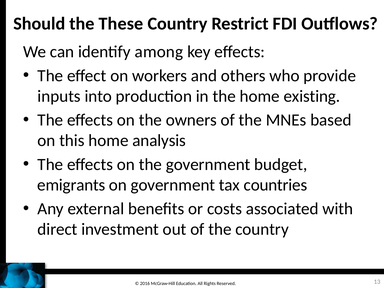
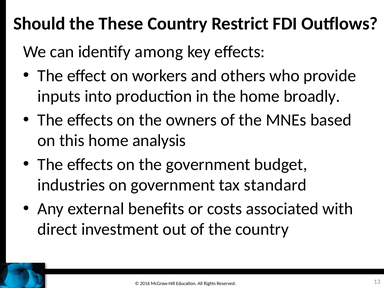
existing: existing -> broadly (312, 96)
emigrants: emigrants -> industries (71, 185)
countries: countries -> standard (275, 185)
